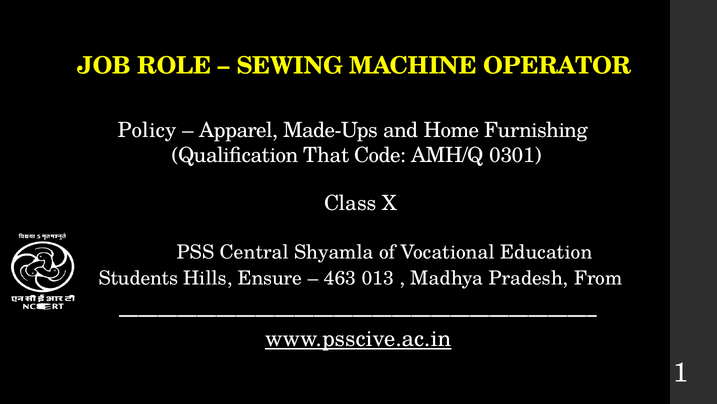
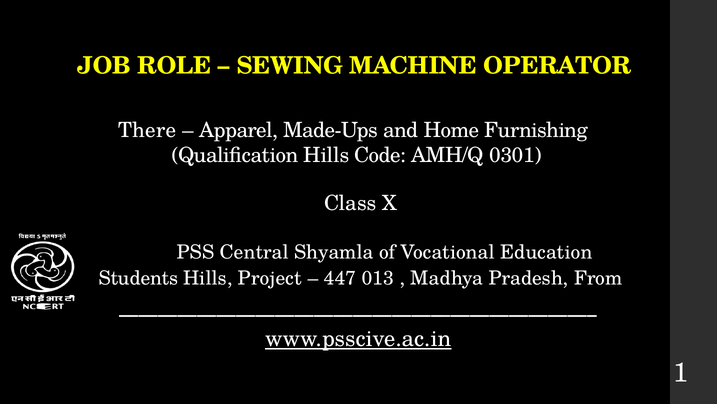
Policy: Policy -> There (147, 130)
Qualification That: That -> Hills (326, 155)
Ensure: Ensure -> Project (270, 278)
463: 463 -> 447 (340, 278)
